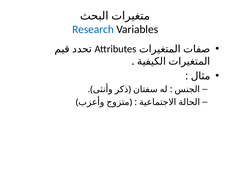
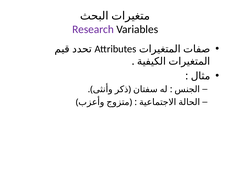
Research colour: blue -> purple (93, 29)
